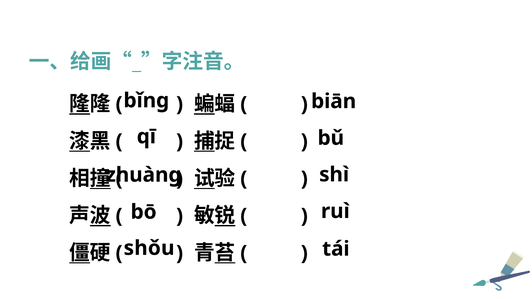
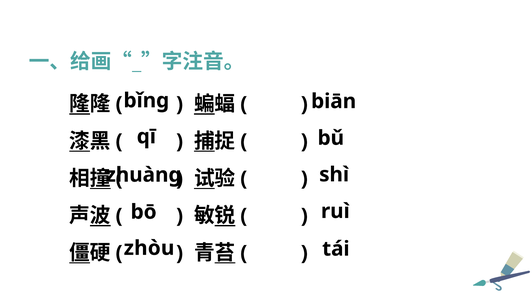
shǒu: shǒu -> zhòu (149, 248)
